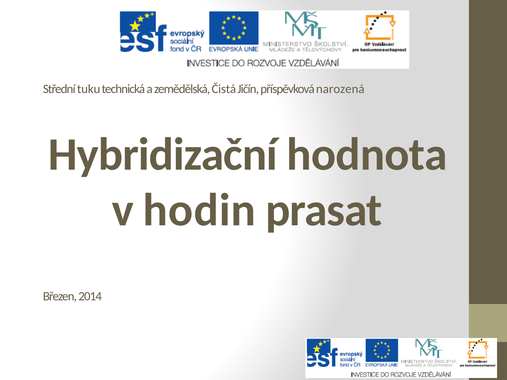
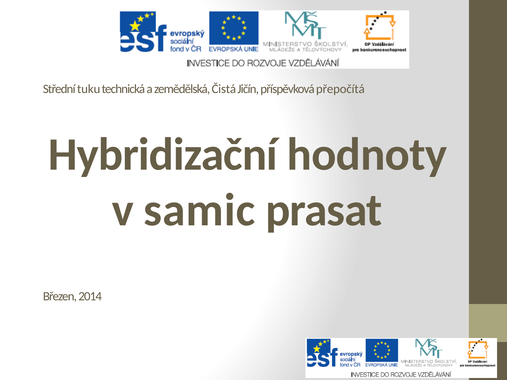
narozená: narozená -> přepočítá (340, 89)
hodnota: hodnota -> hodnoty (367, 155)
hodin: hodin -> samic (199, 210)
